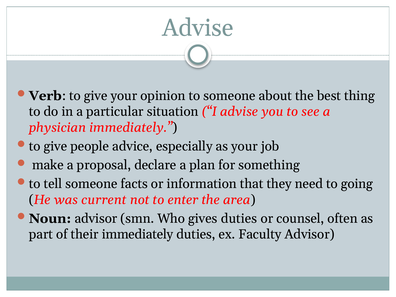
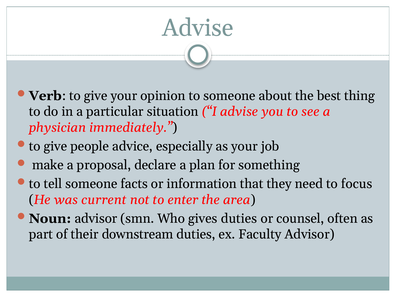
going: going -> focus (357, 184)
their immediately: immediately -> downstream (138, 234)
